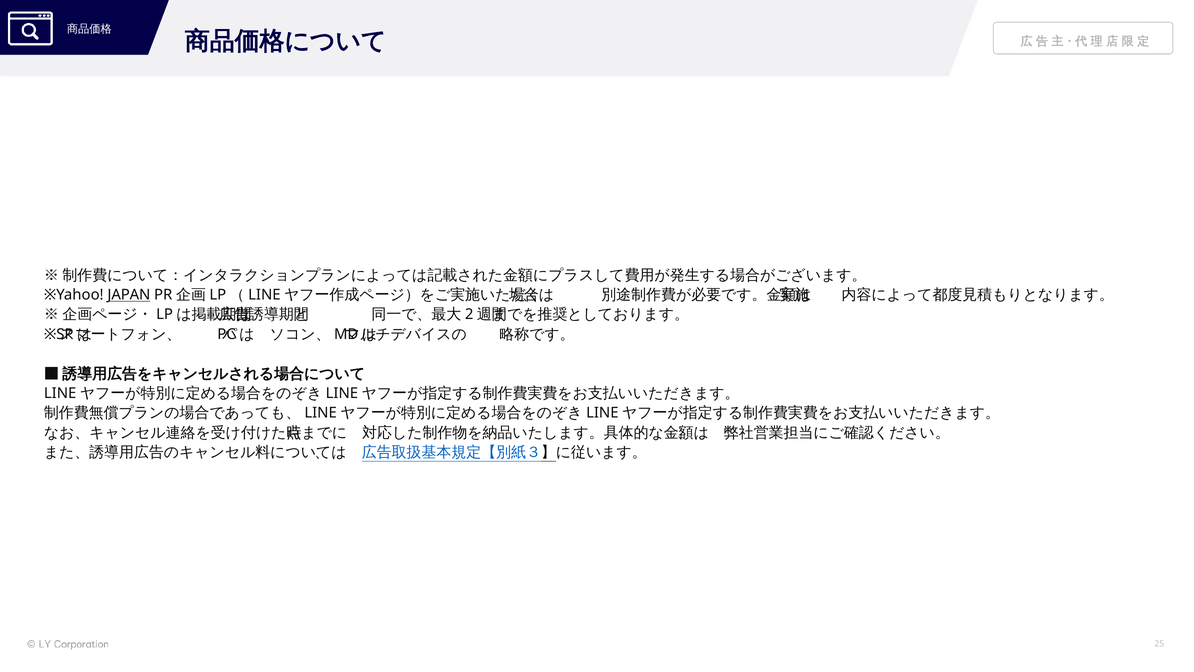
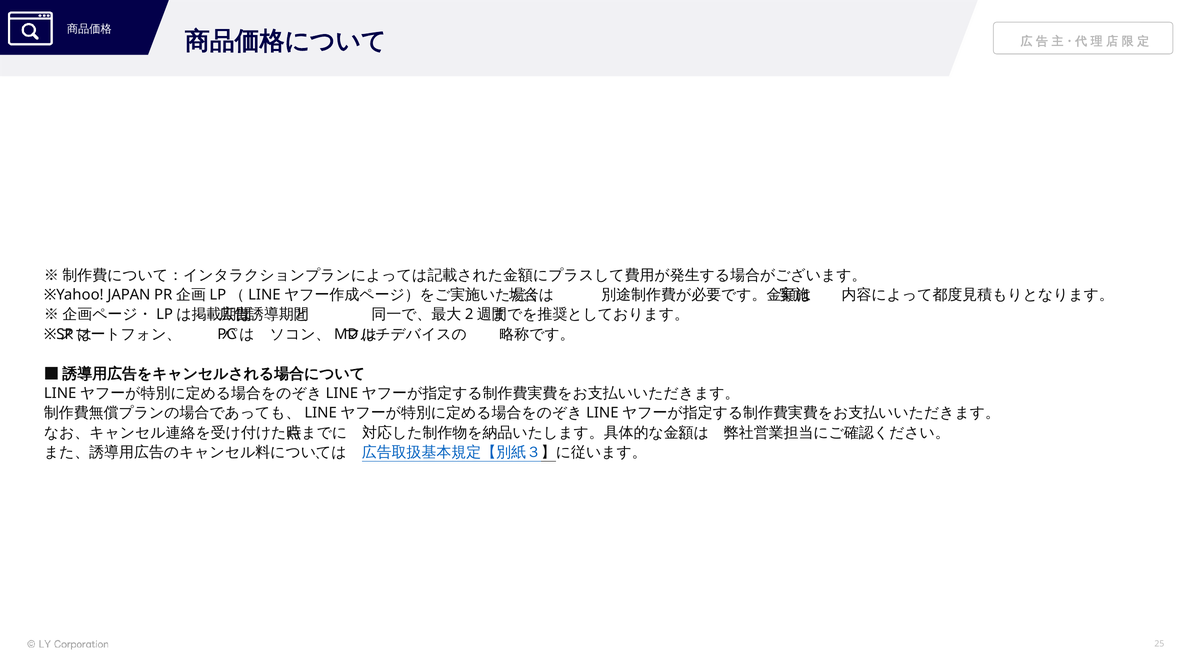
JAPAN underline: present -> none (129, 295)
